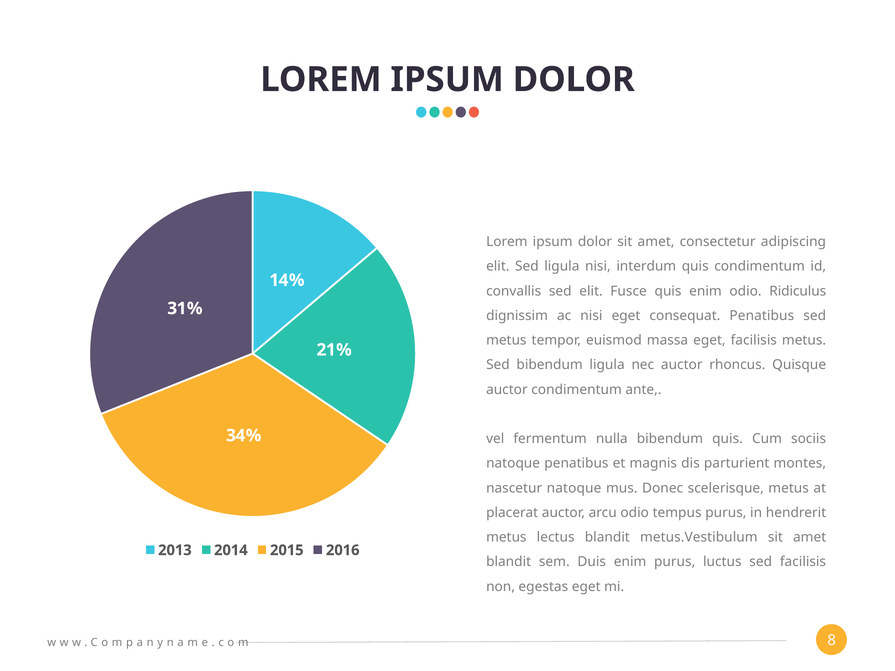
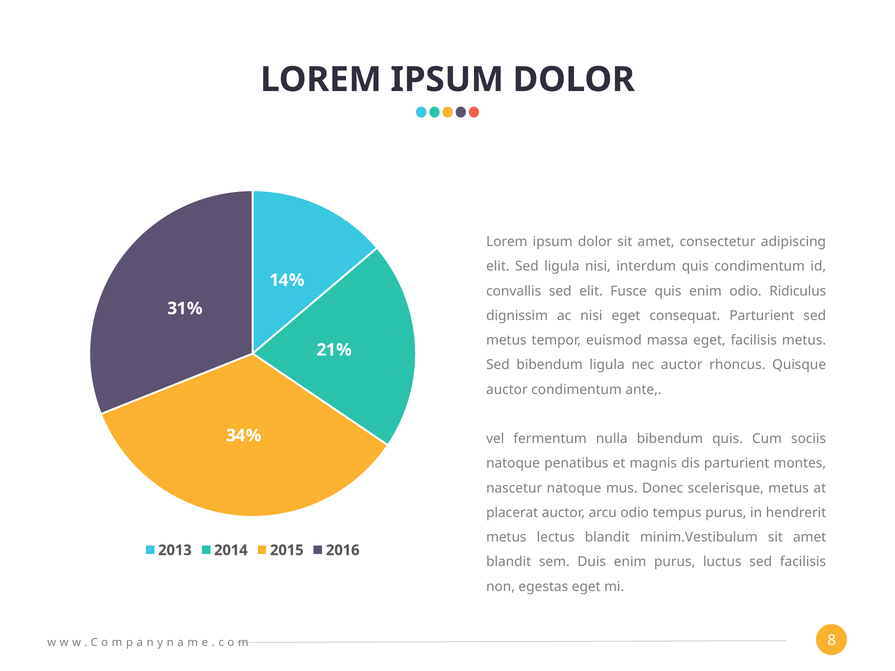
consequat Penatibus: Penatibus -> Parturient (762, 316)
metus.Vestibulum: metus.Vestibulum -> minim.Vestibulum (699, 537)
